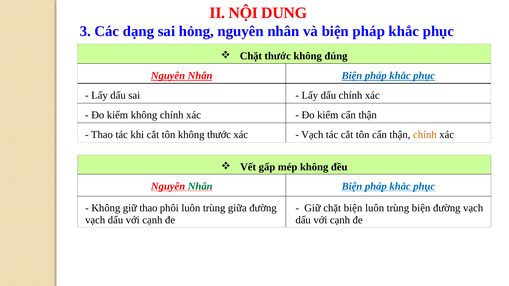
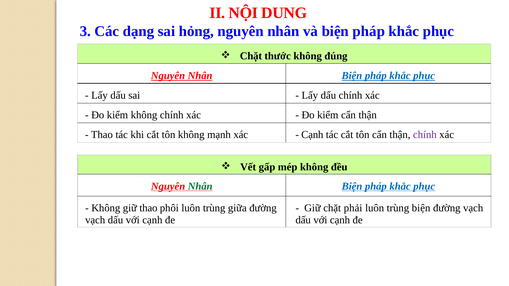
không thước: thước -> mạnh (219, 135)
Vạch: Vạch -> Cạnh (312, 135)
chính colour: orange -> purple (425, 135)
chặt biện: biện -> phải (353, 208)
